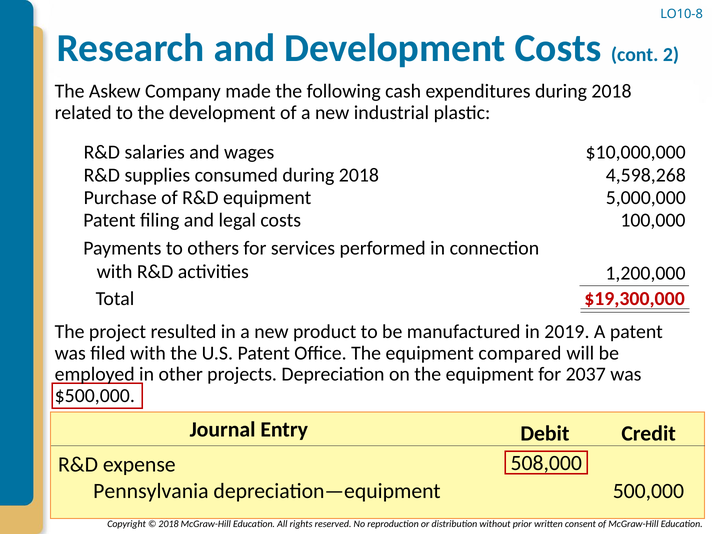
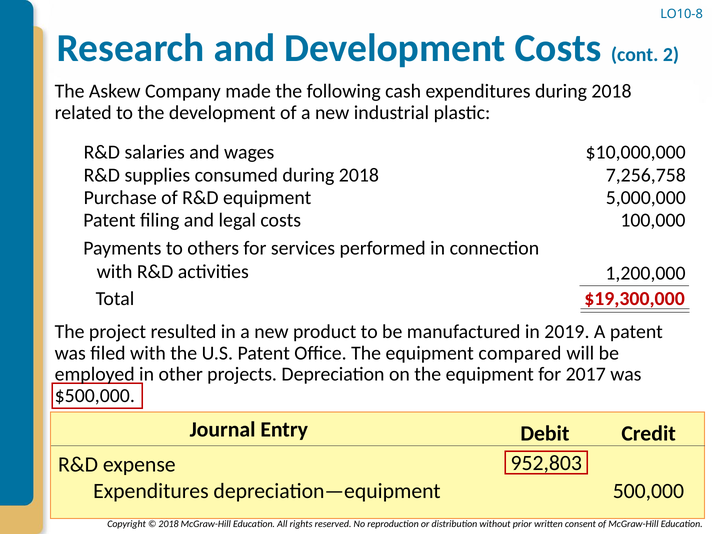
4,598,268: 4,598,268 -> 7,256,758 (646, 175)
2037: 2037 -> 2017 (586, 374)
508,000: 508,000 -> 952,803 (546, 463)
Pennsylvania: Pennsylvania -> Expenditures (151, 491)
